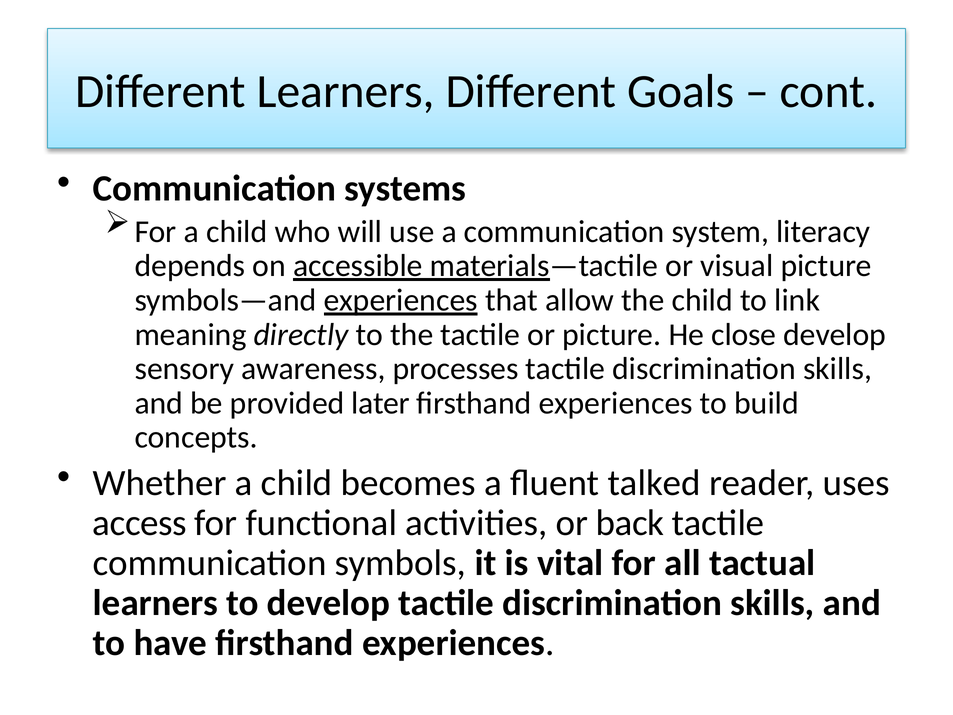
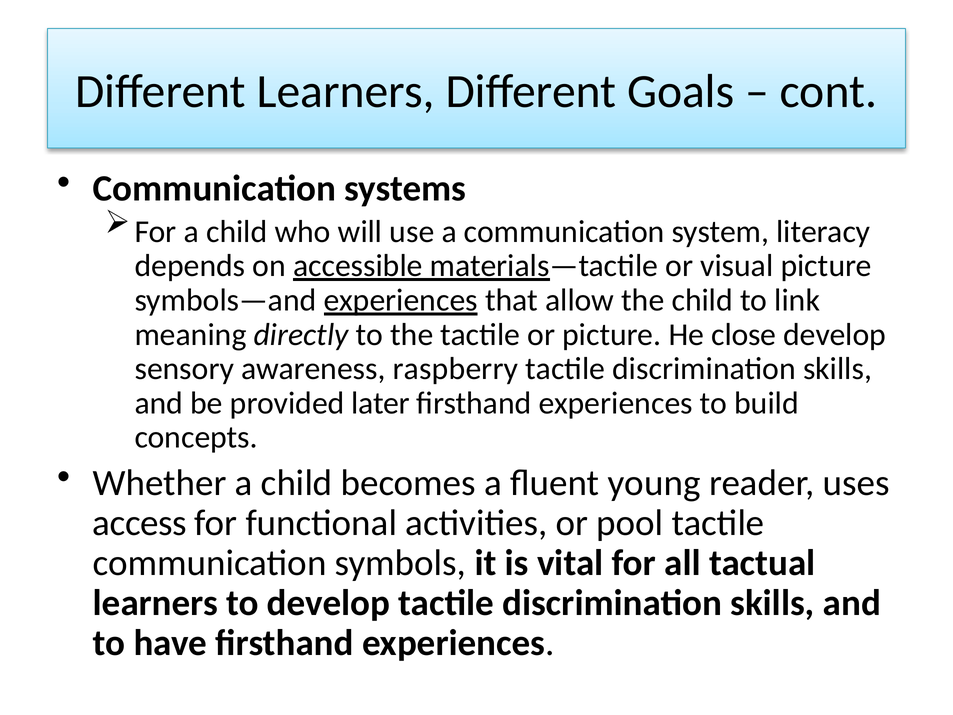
processes: processes -> raspberry (456, 369)
talked: talked -> young (654, 483)
back: back -> pool (630, 523)
